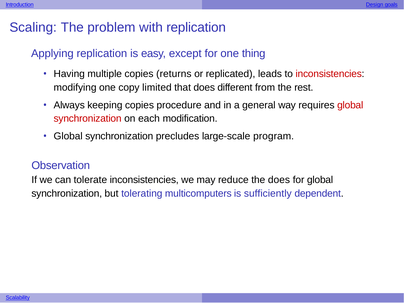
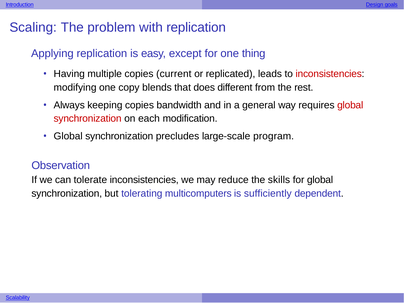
returns: returns -> current (174, 74)
limited: limited -> blends (157, 87)
procedure: procedure -> bandwidth (179, 105)
the does: does -> skills (279, 180)
